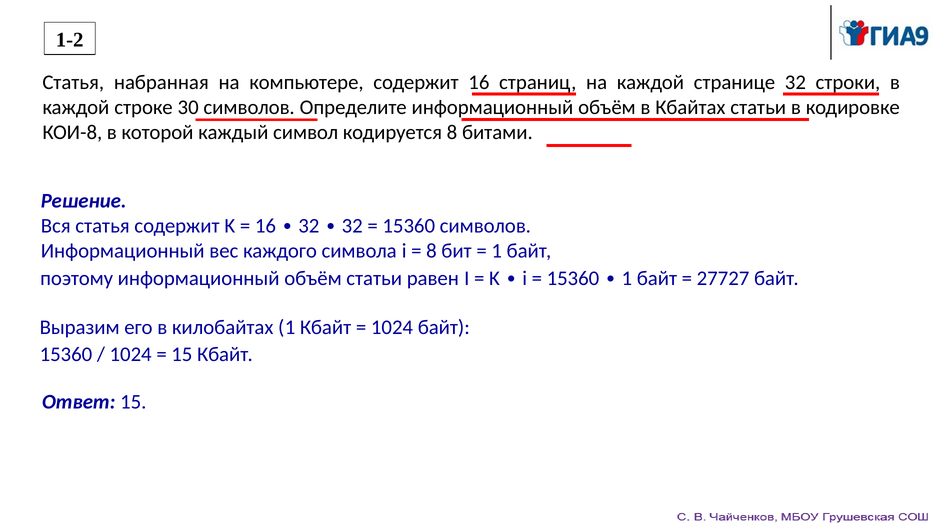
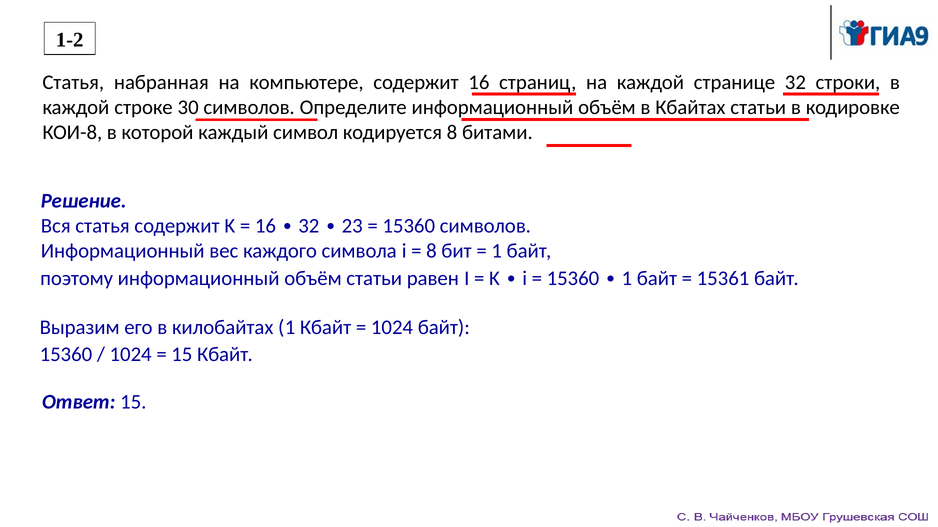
32 32: 32 -> 23 (352, 226)
27727: 27727 -> 15361 (723, 279)
